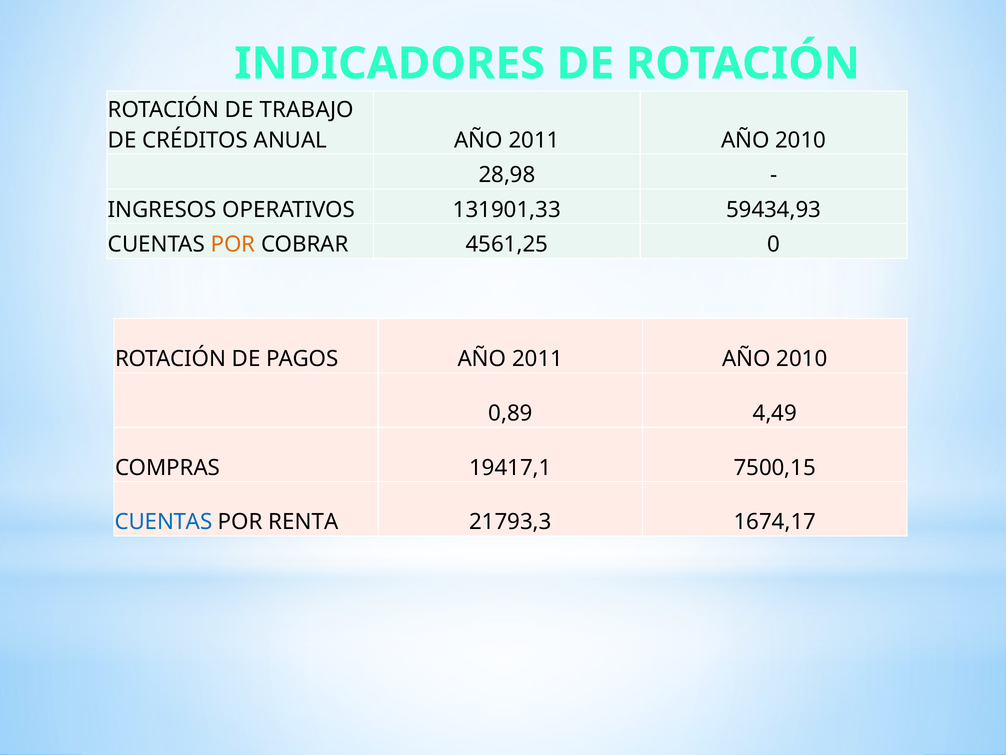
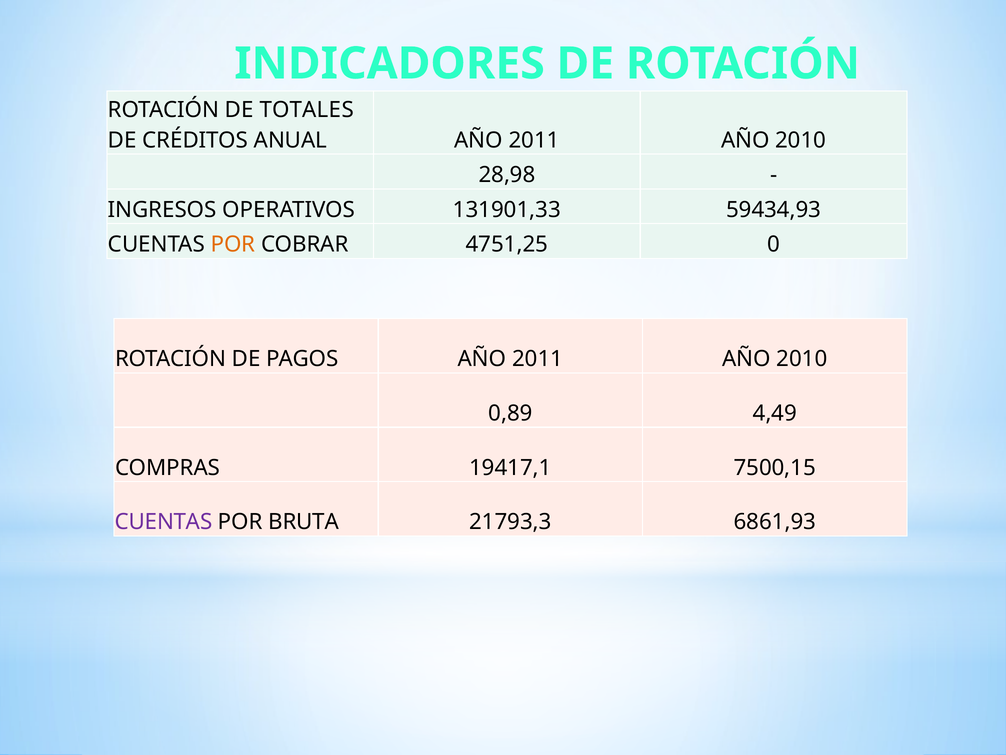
TRABAJO: TRABAJO -> TOTALES (307, 110)
4561,25: 4561,25 -> 4751,25 (507, 244)
CUENTAS colour: blue -> purple (164, 522)
RENTA: RENTA -> BRUTA (304, 522)
1674,17: 1674,17 -> 6861,93 (775, 522)
